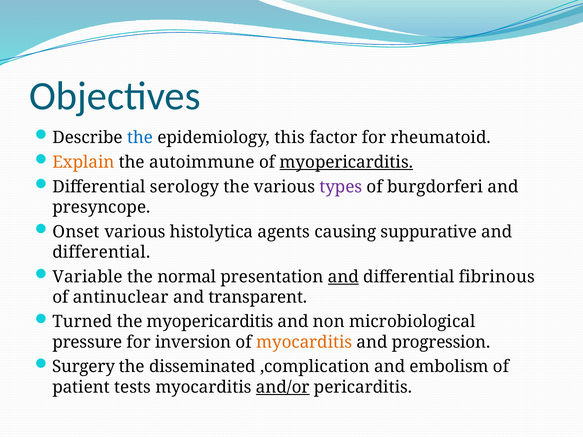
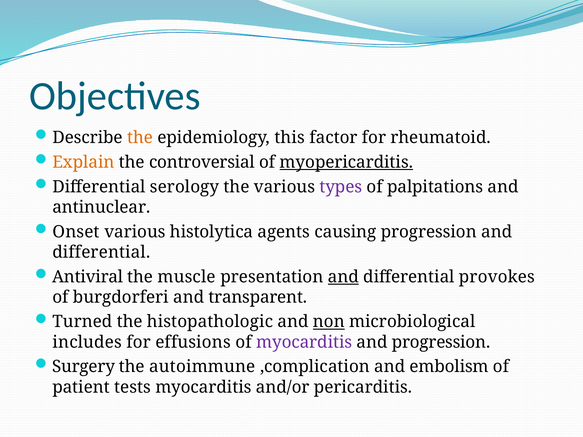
the colour: blue -> orange (140, 138)
autoimmune: autoimmune -> controversial (202, 162)
burgdorferi: burgdorferi -> palpitations (435, 187)
presyncope: presyncope -> antinuclear (101, 207)
causing suppurative: suppurative -> progression (429, 232)
Variable: Variable -> Antiviral (88, 277)
normal: normal -> muscle (187, 277)
fibrinous: fibrinous -> provokes (497, 277)
antinuclear: antinuclear -> burgdorferi (121, 297)
the myopericarditis: myopericarditis -> histopathologic (210, 322)
non underline: none -> present (329, 322)
pressure: pressure -> includes (87, 342)
inversion: inversion -> effusions (193, 342)
myocarditis colour: orange -> purple (304, 342)
disseminated: disseminated -> autoimmune (202, 367)
and/or underline: present -> none (283, 387)
